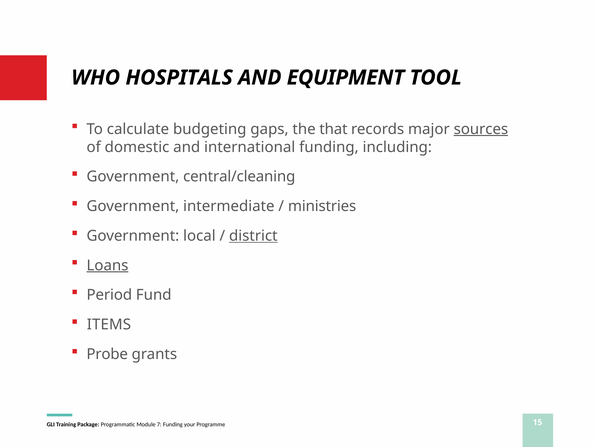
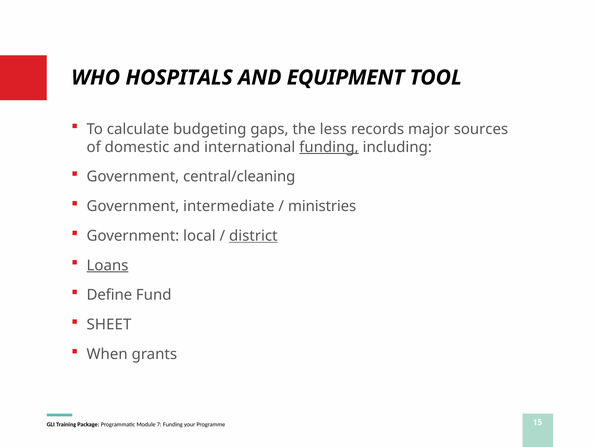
that: that -> less (333, 129)
sources underline: present -> none (481, 129)
funding underline: none -> present (329, 147)
Period: Period -> Define (109, 295)
ITEMS: ITEMS -> SHEET (109, 325)
Probe: Probe -> When (107, 354)
